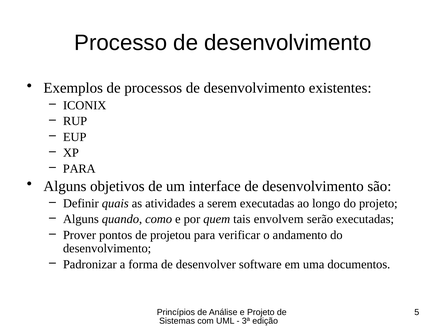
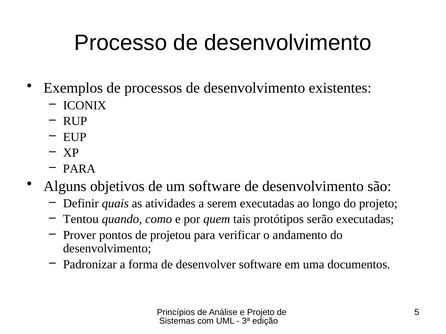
um interface: interface -> software (215, 187)
Alguns: Alguns -> Tentou (81, 220)
envolvem: envolvem -> protótipos (279, 220)
